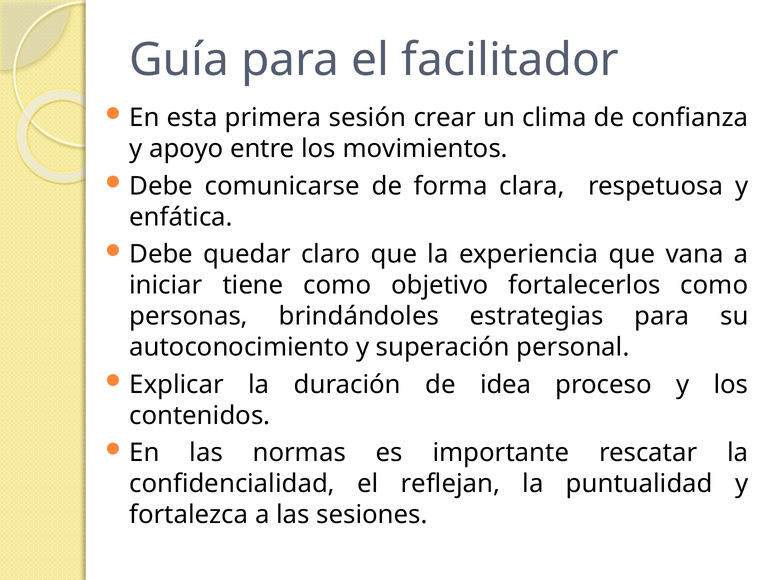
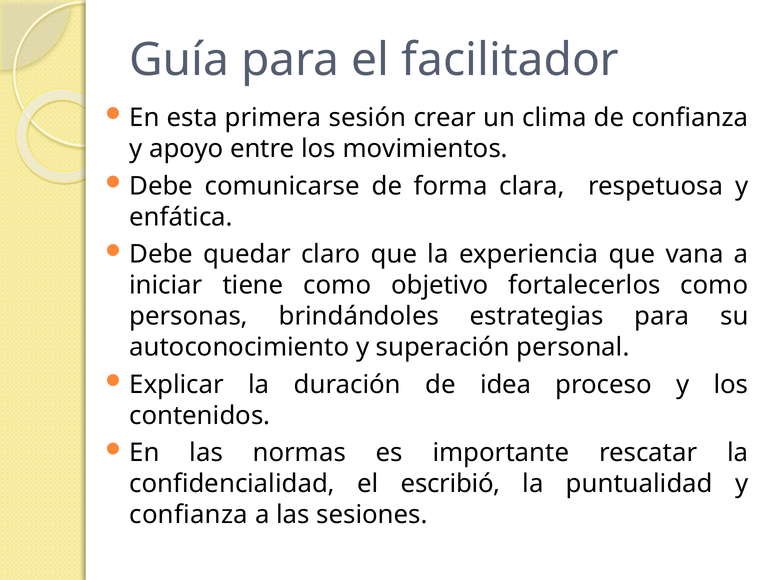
reflejan: reflejan -> escribió (451, 484)
fortalezca: fortalezca -> confianza (189, 515)
